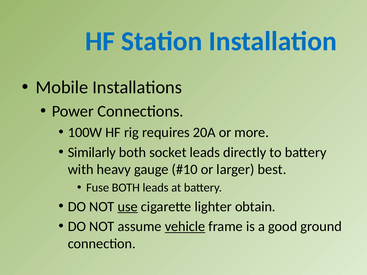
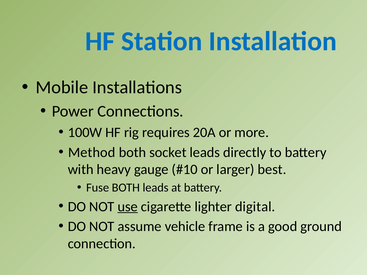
Similarly: Similarly -> Method (92, 152)
obtain: obtain -> digital (255, 207)
vehicle underline: present -> none (185, 227)
